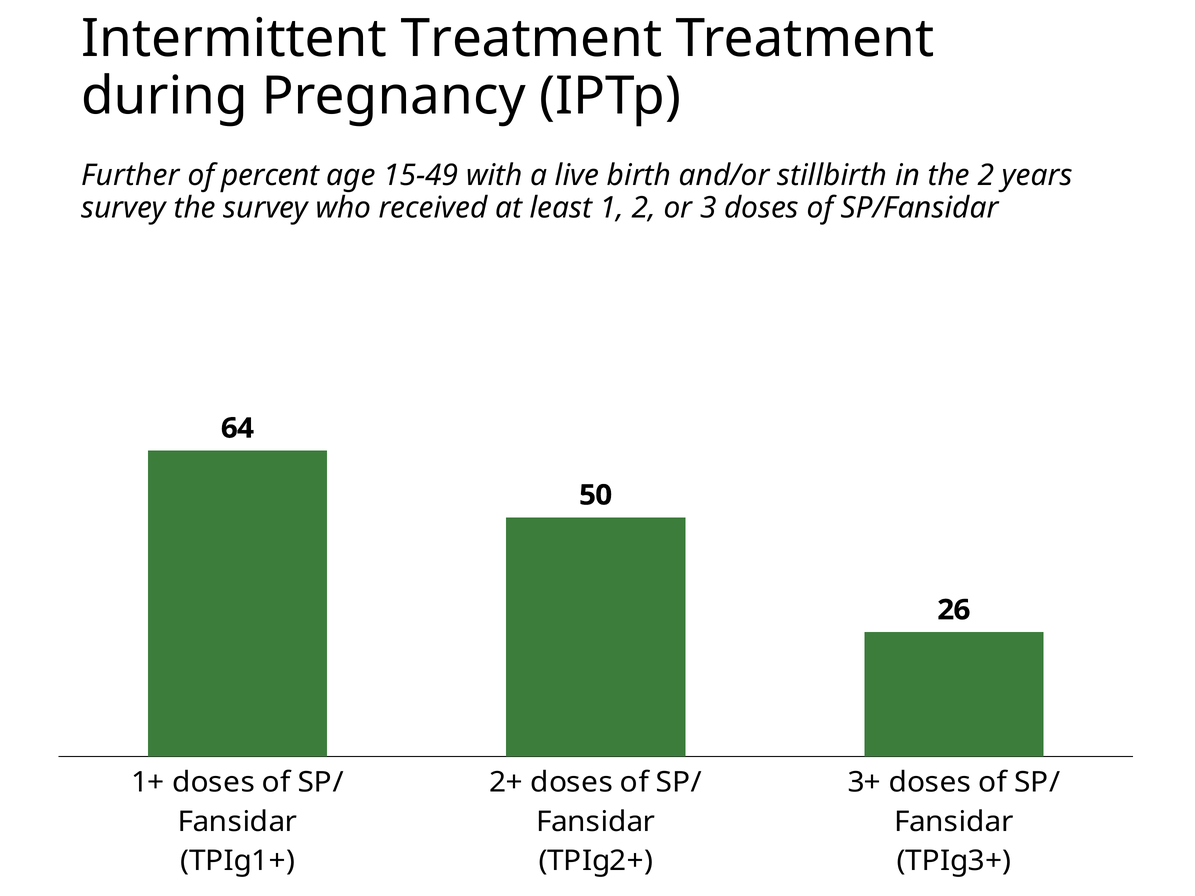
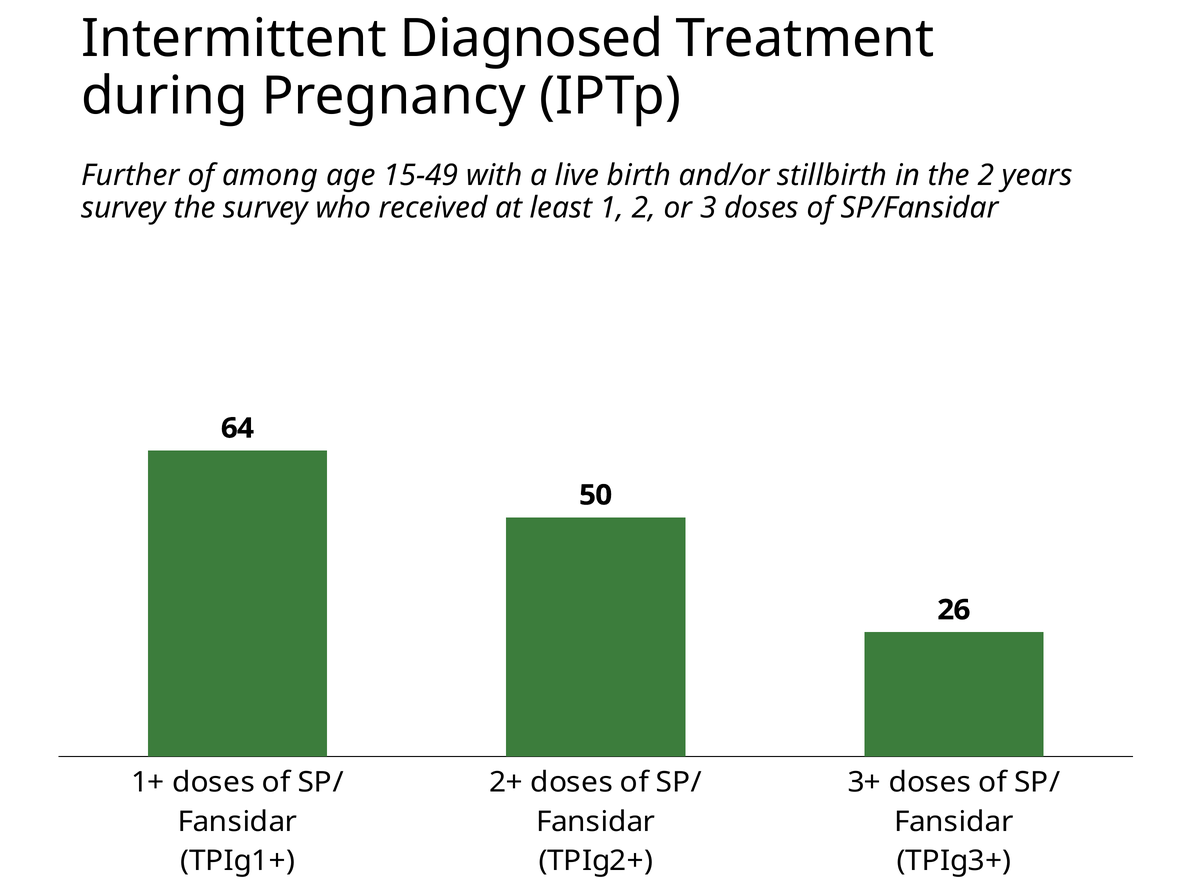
Intermittent Treatment: Treatment -> Diagnosed (532, 39)
percent: percent -> among (270, 176)
